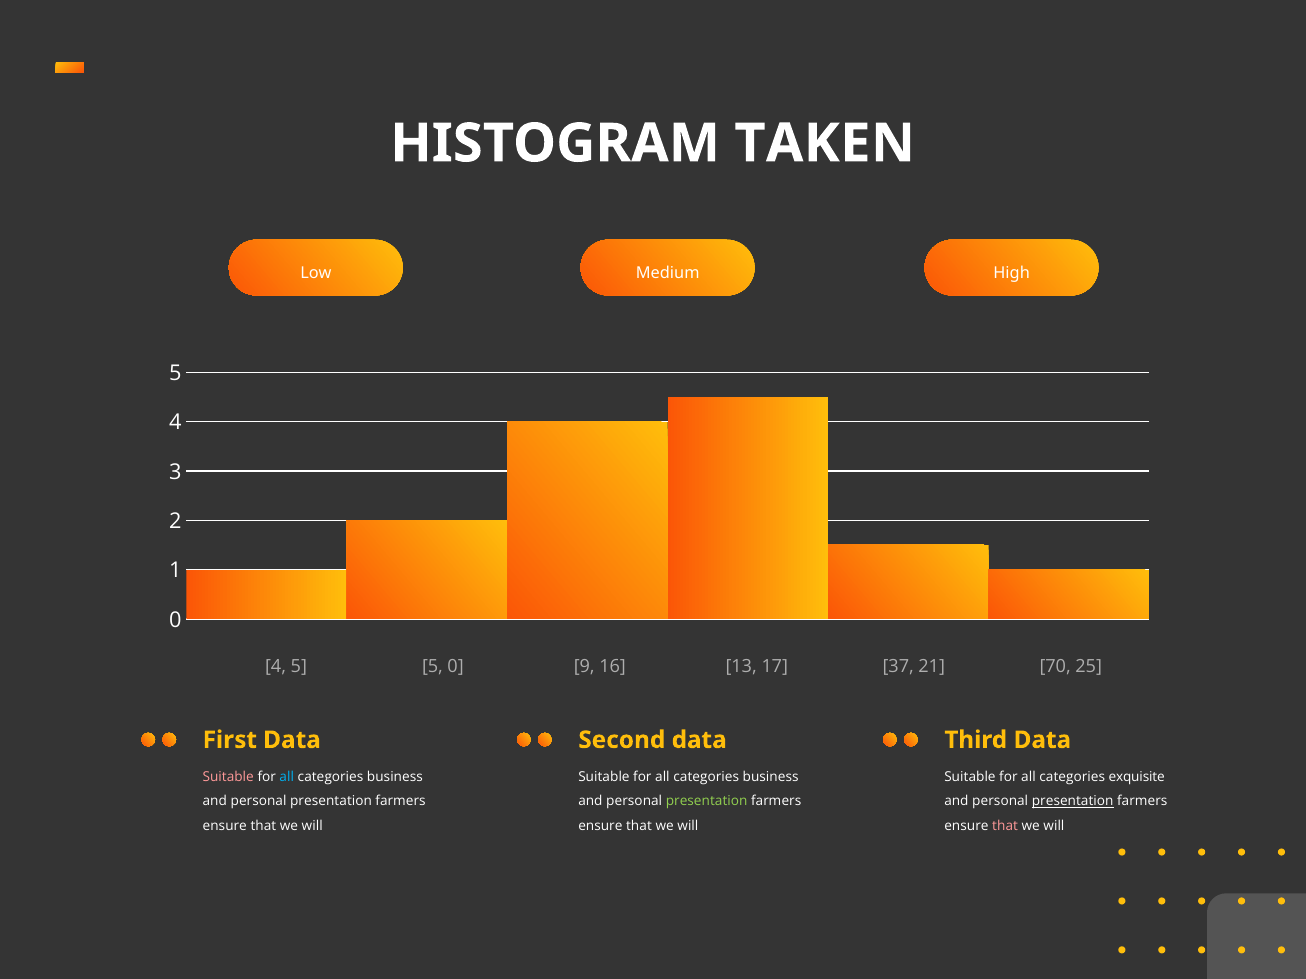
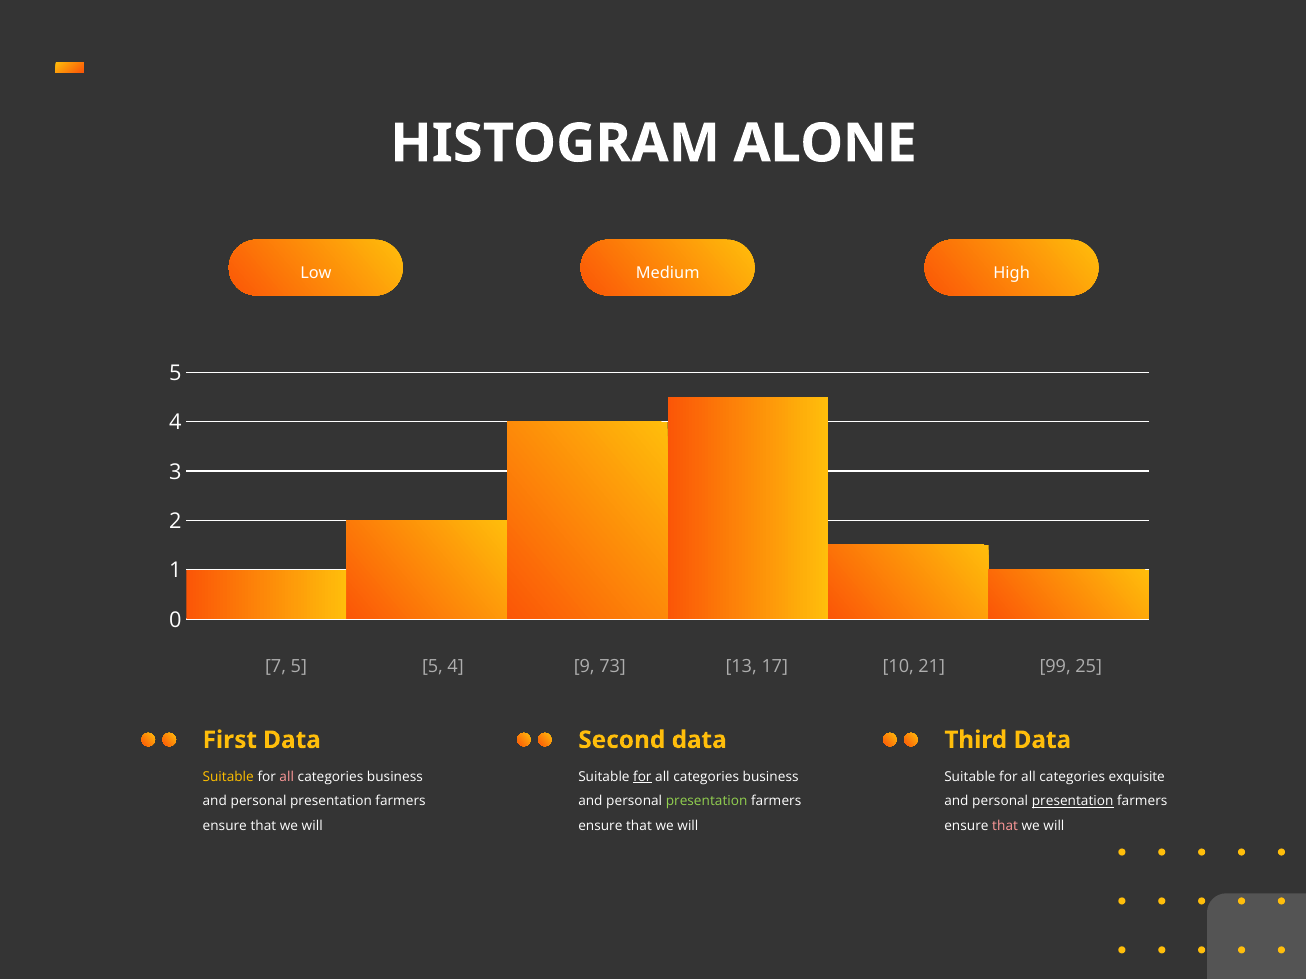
TAKEN: TAKEN -> ALONE (825, 144)
4: 4 -> 7 (276, 667)
5 0: 0 -> 4 (456, 667)
16: 16 -> 73 (613, 667)
37: 37 -> 10 (898, 667)
70: 70 -> 99 (1055, 667)
Suitable colour: pink -> yellow (228, 777)
all colour: light blue -> pink (287, 777)
for underline: none -> present (642, 777)
